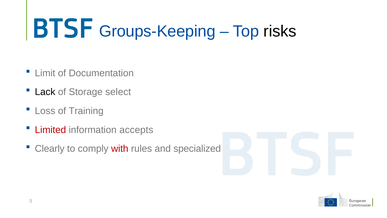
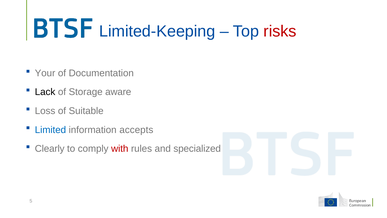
Groups-Keeping: Groups-Keeping -> Limited-Keeping (157, 31)
risks colour: black -> red (280, 31)
Limit: Limit -> Your (45, 73)
select: select -> aware (118, 92)
Training: Training -> Suitable (86, 111)
Limited colour: red -> blue (50, 130)
